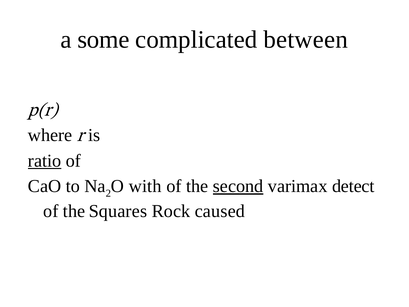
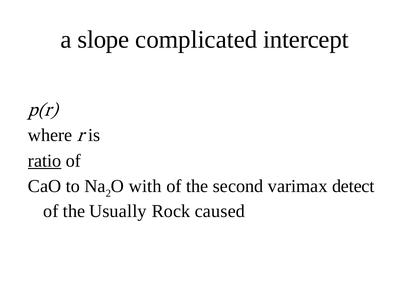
some: some -> slope (103, 40)
between: between -> intercept (306, 40)
second underline: present -> none (238, 186)
Squares: Squares -> Usually (118, 211)
